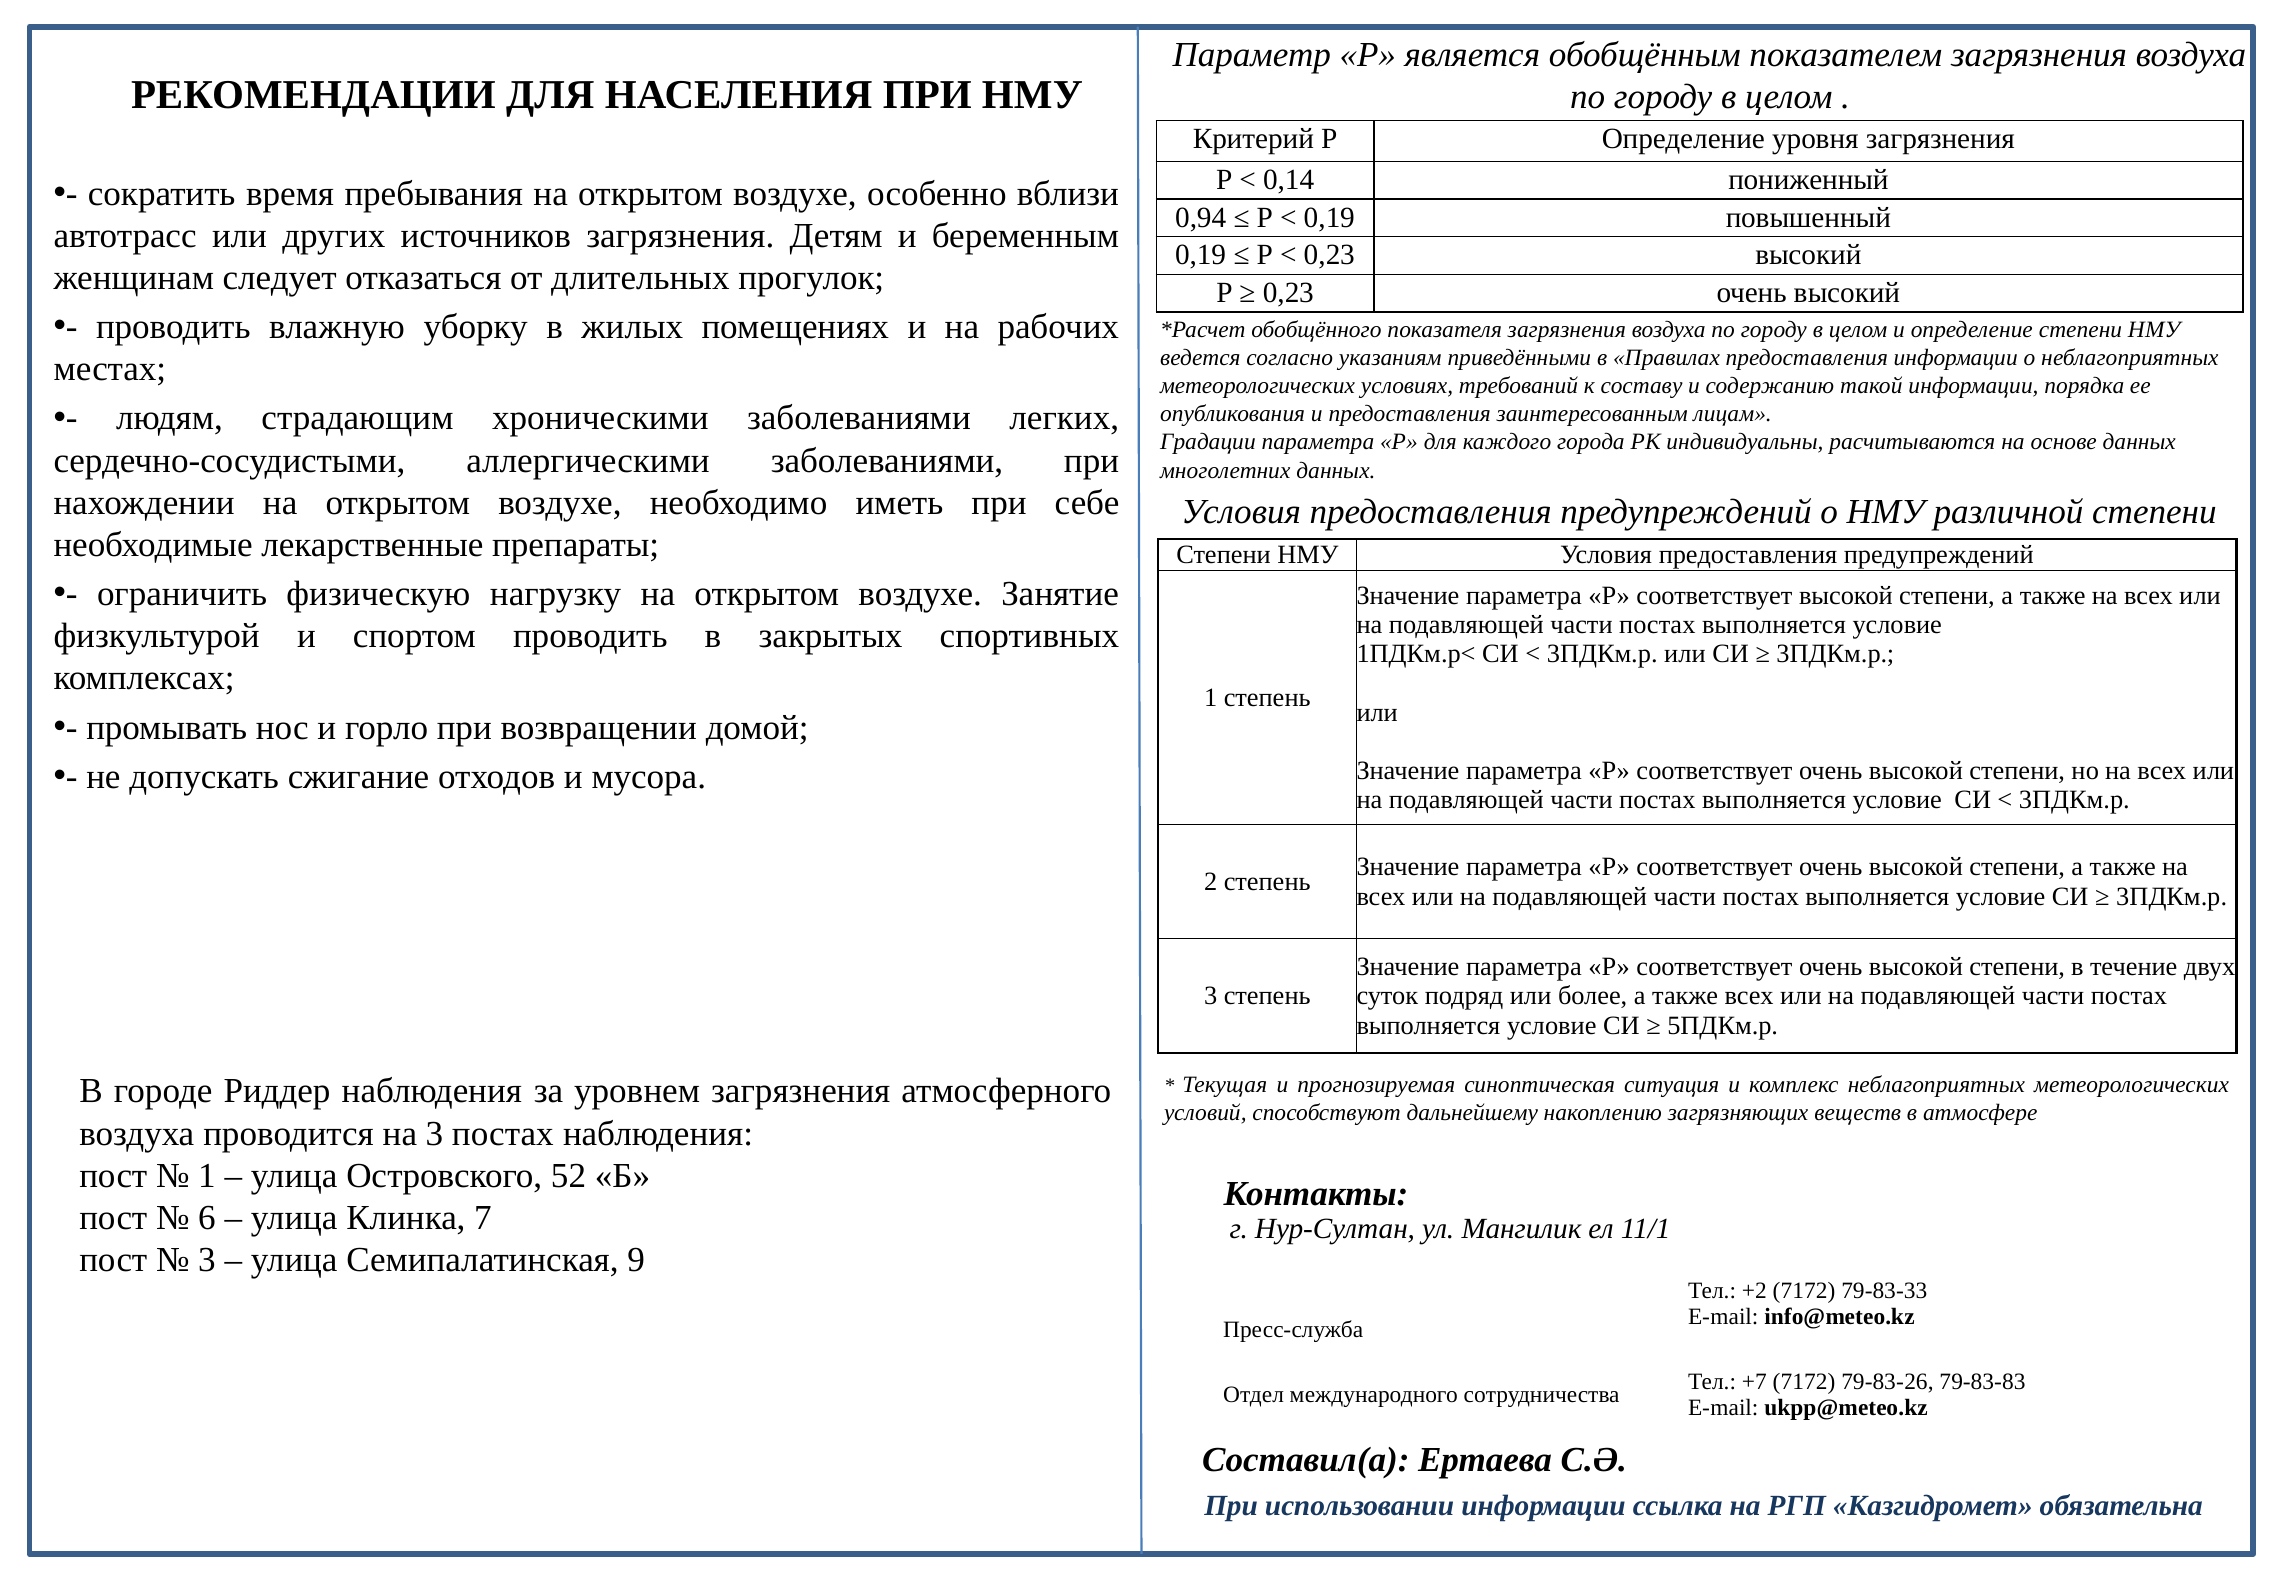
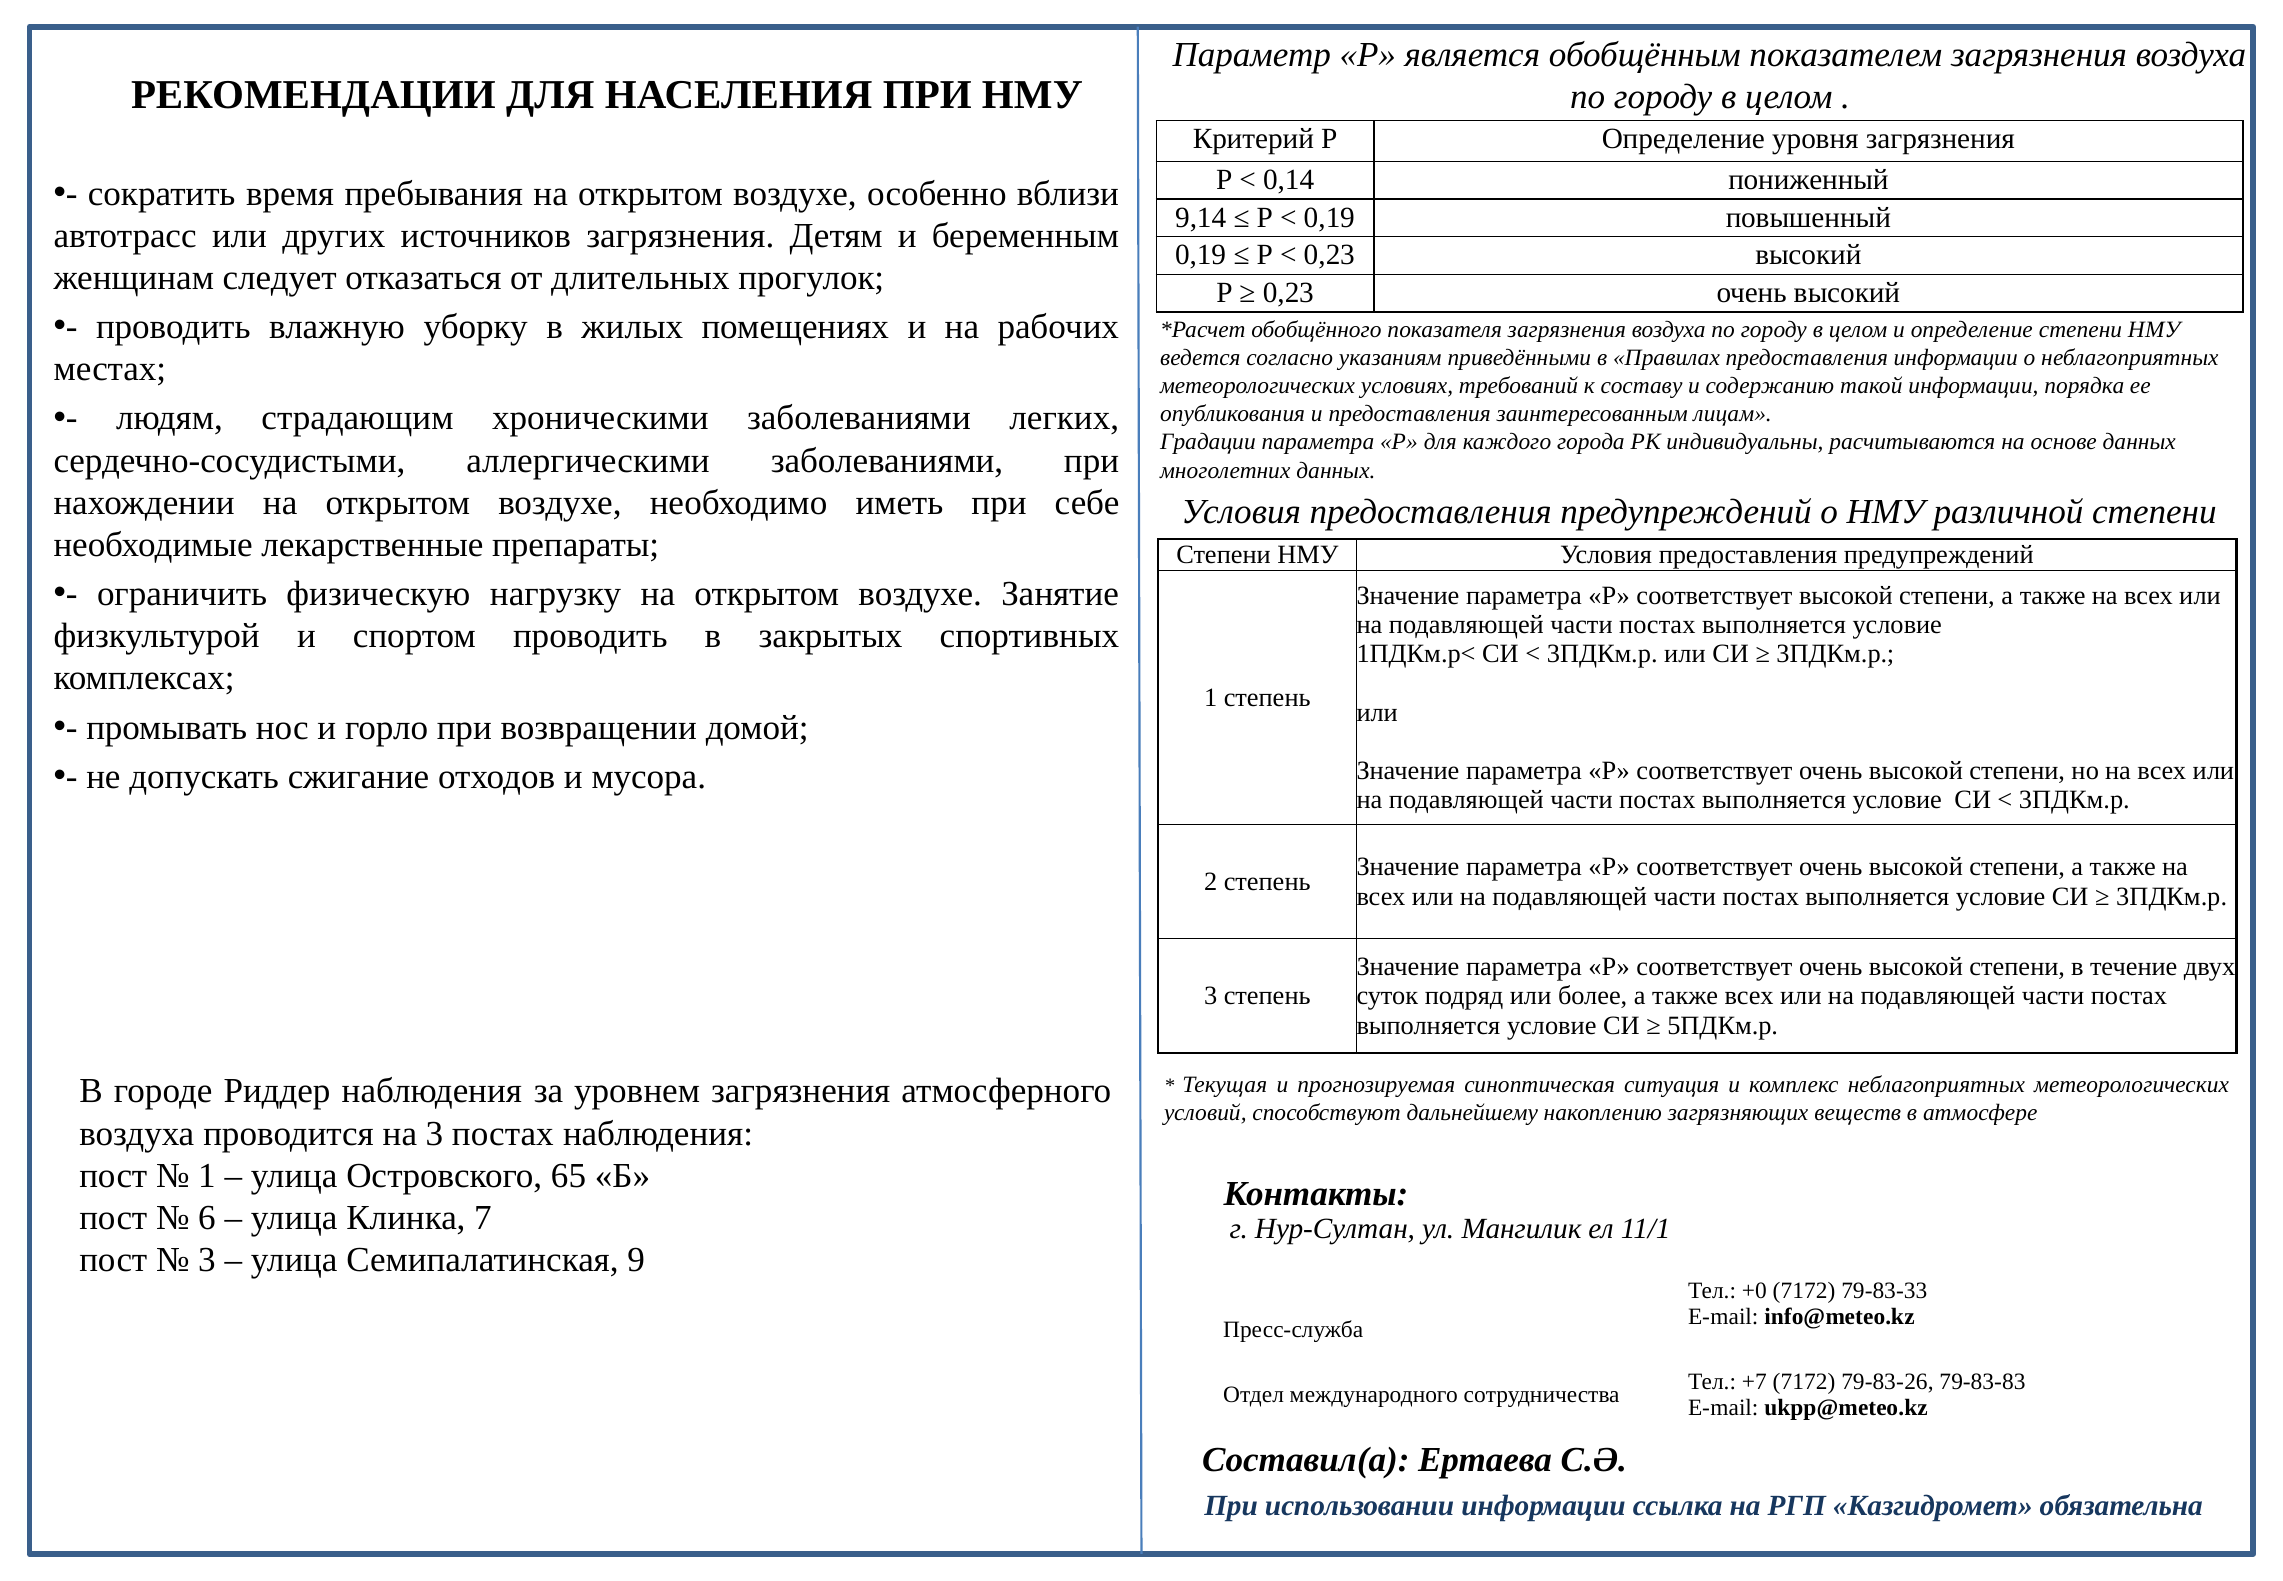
0,94: 0,94 -> 9,14 (1201, 217)
52: 52 -> 65 (569, 1175)
+2: +2 -> +0 (1754, 1290)
